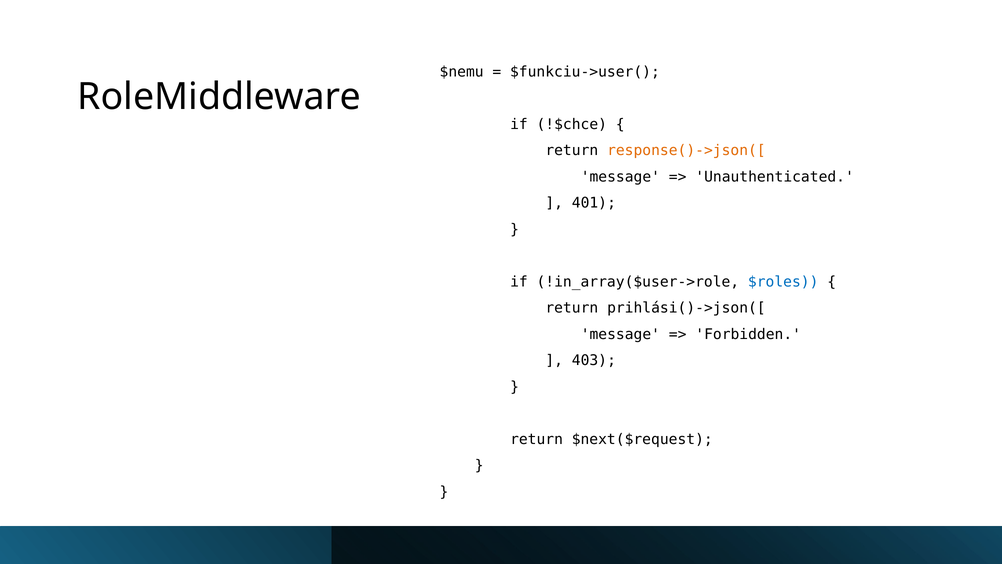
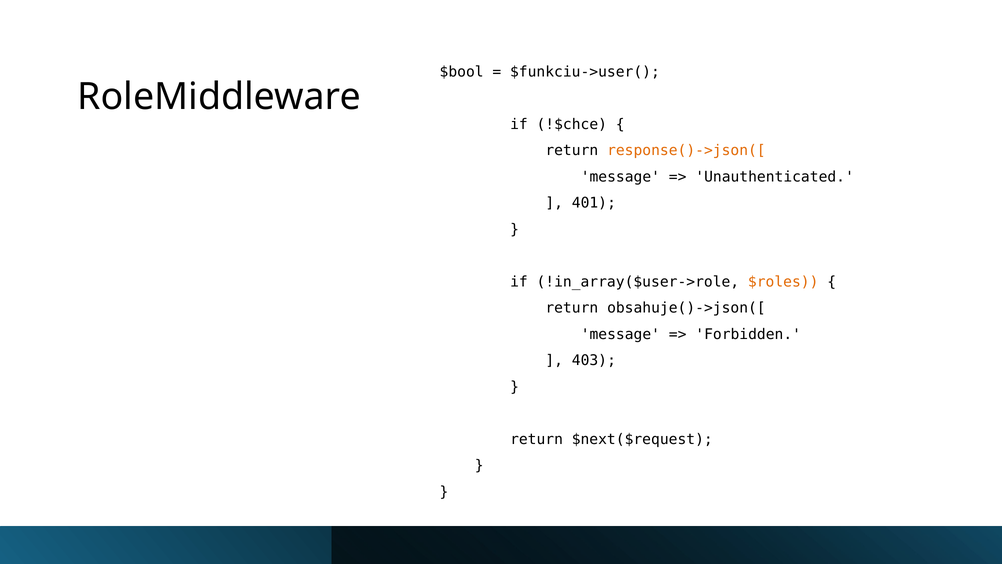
$nemu: $nemu -> $bool (462, 72)
$roles colour: blue -> orange (783, 282)
prihlási()->json([: prihlási()->json([ -> obsahuje()->json([ (686, 308)
